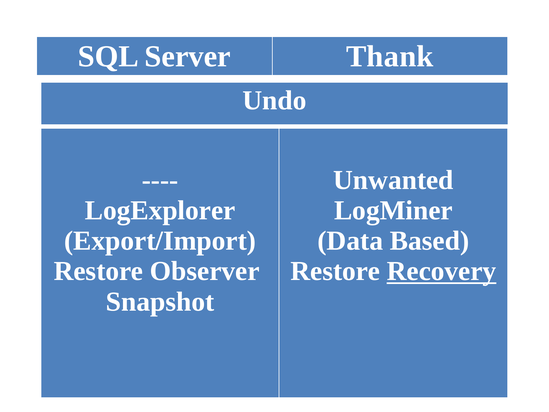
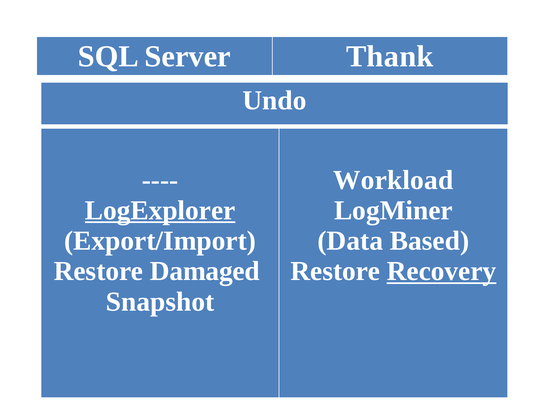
Unwanted: Unwanted -> Workload (393, 180)
LogExplorer underline: none -> present (160, 210)
Observer: Observer -> Damaged (205, 271)
